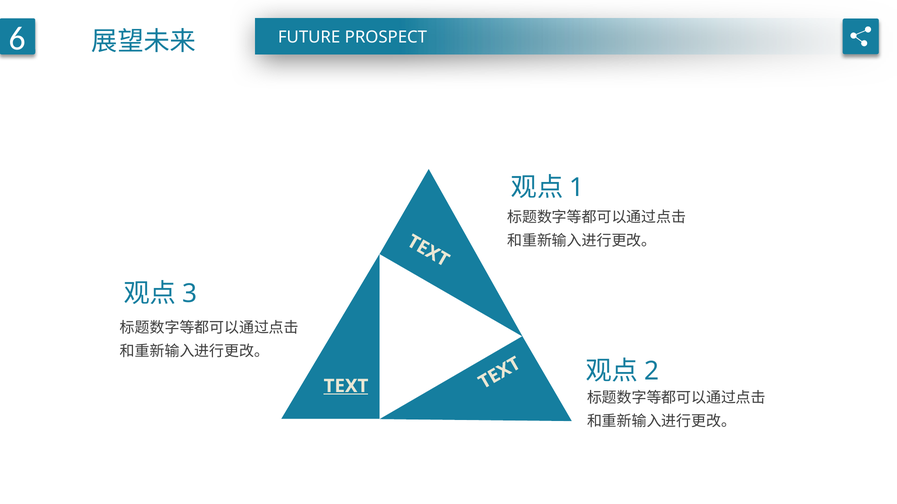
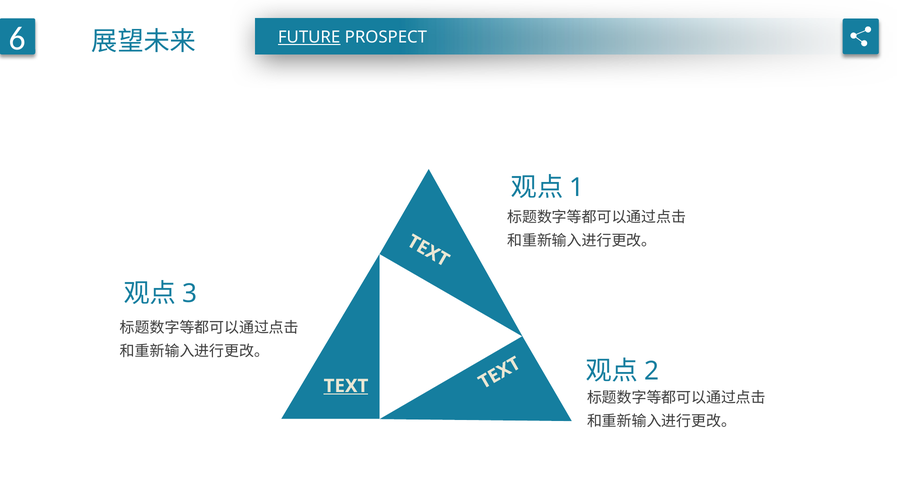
FUTURE underline: none -> present (309, 37)
